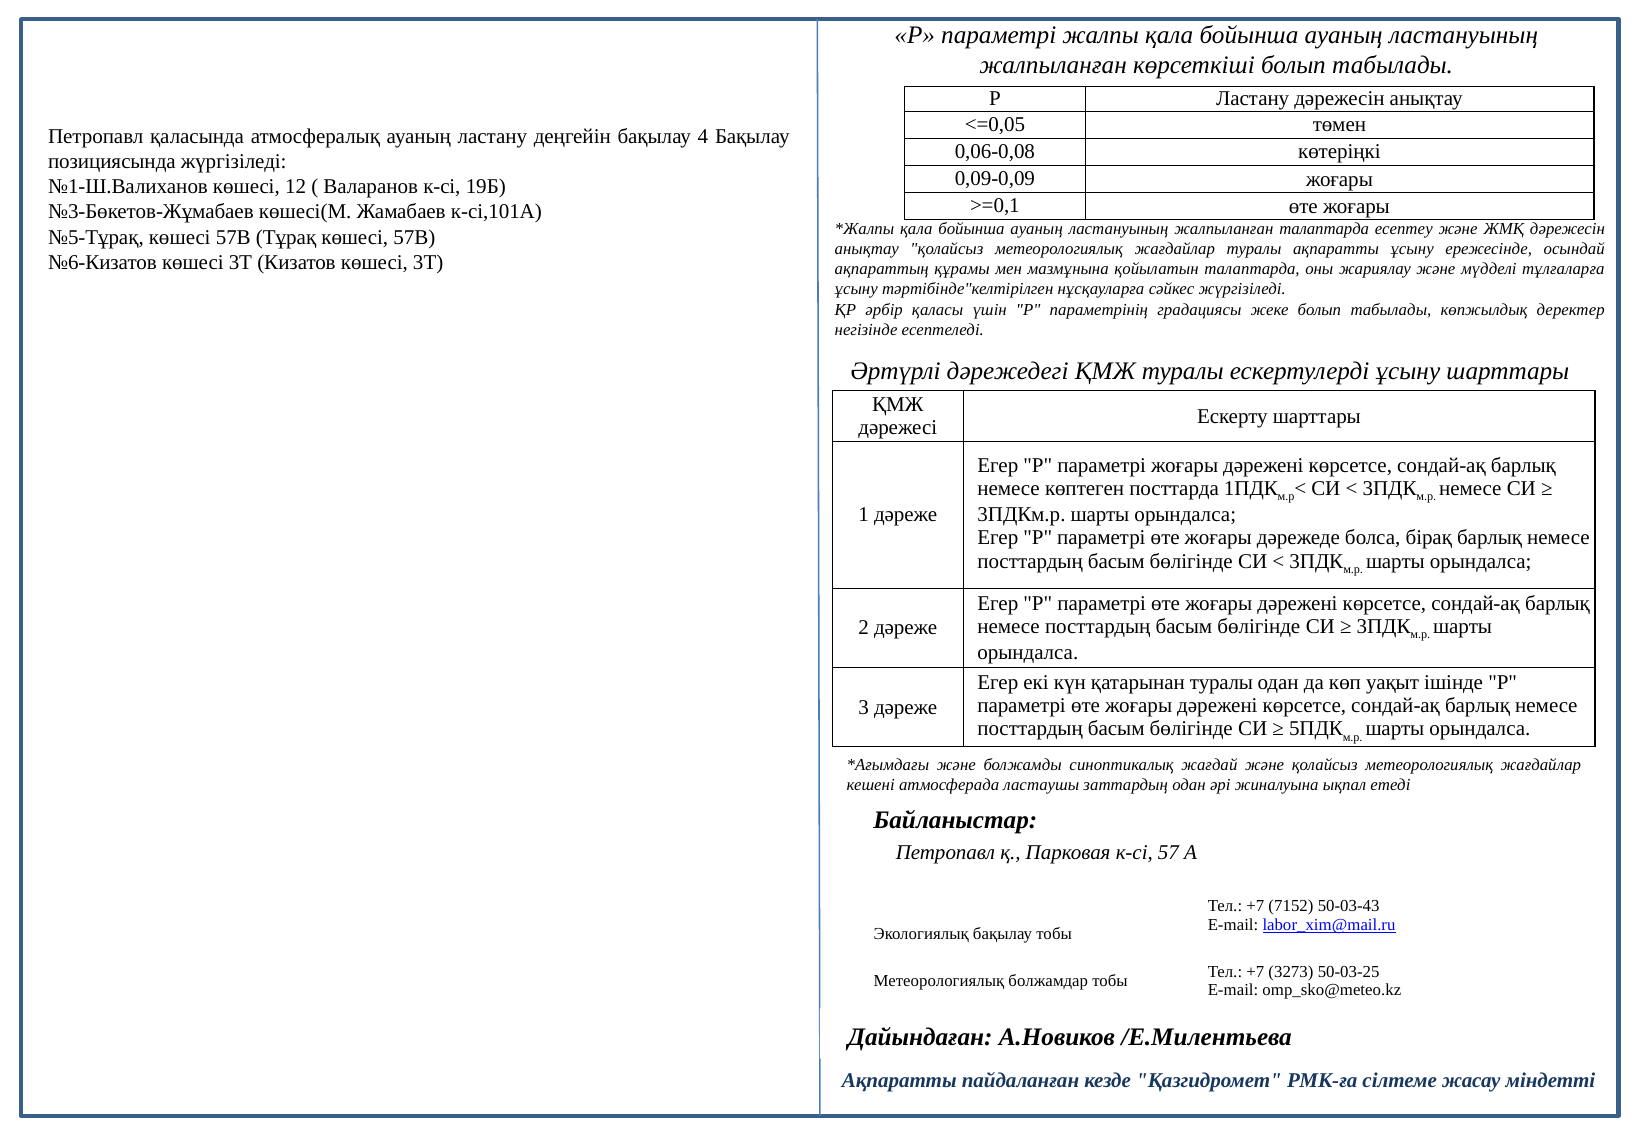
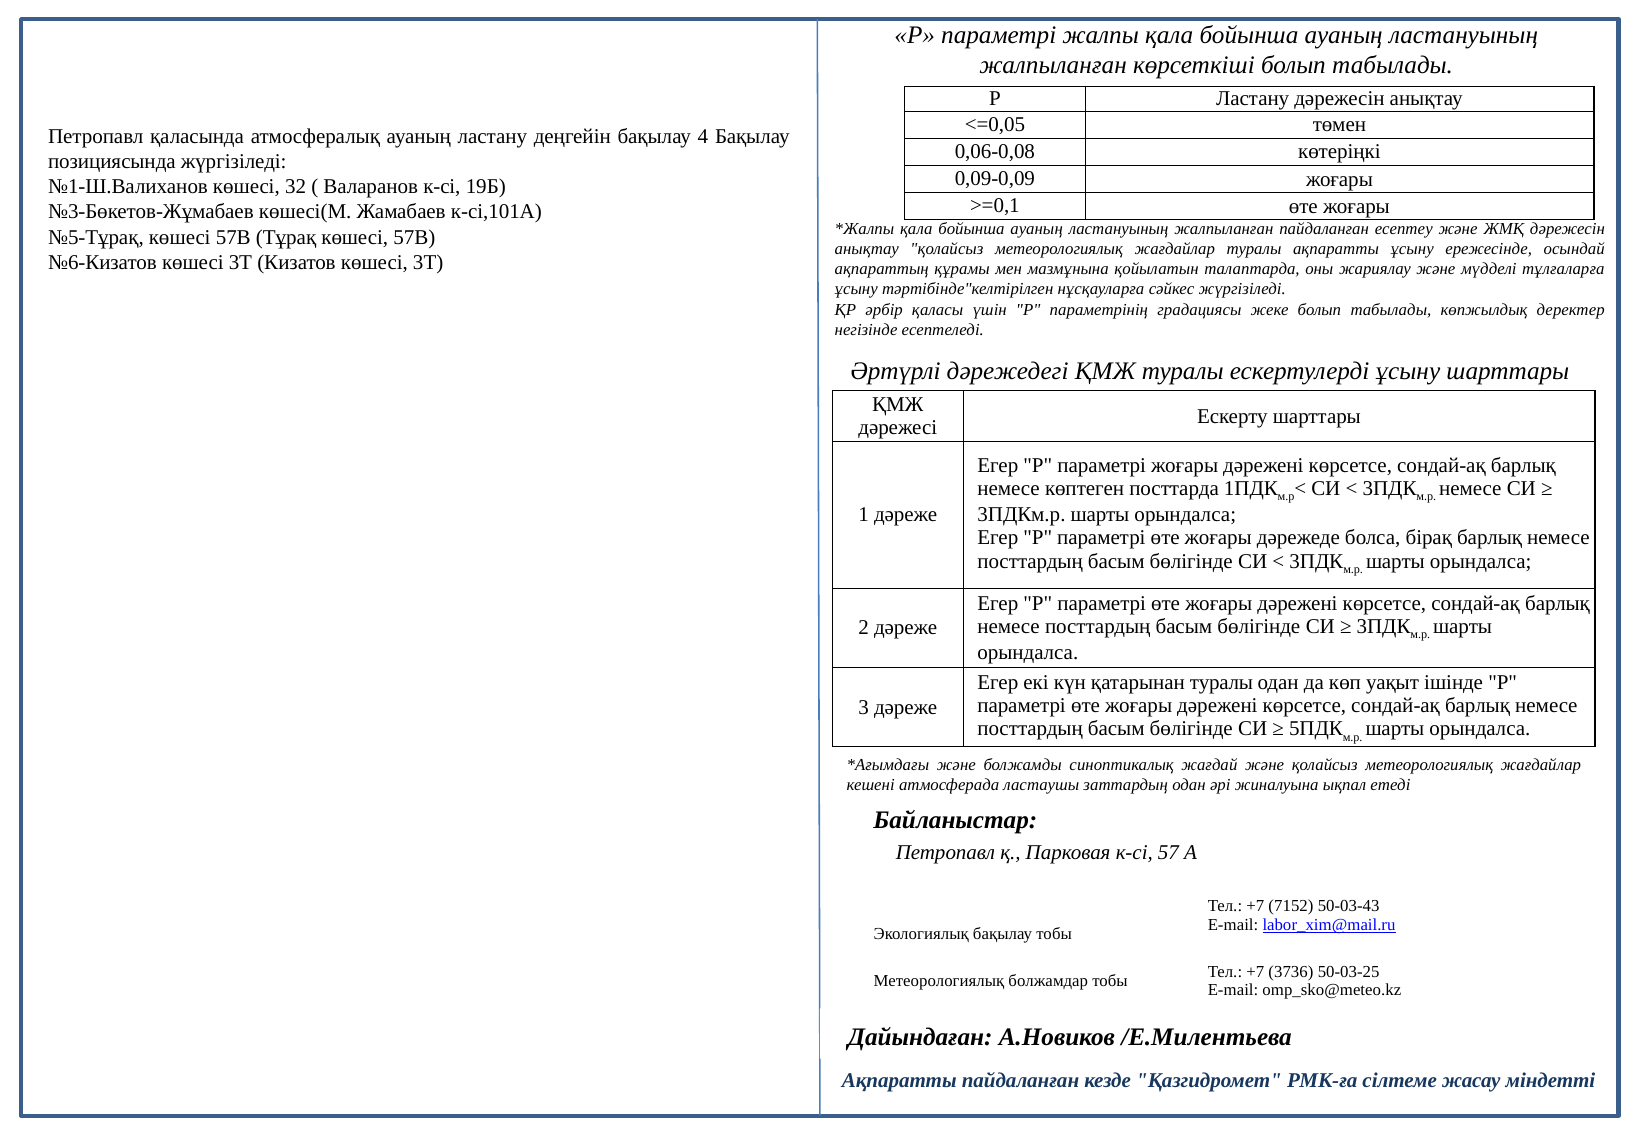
12: 12 -> 32 (296, 187)
жалпыланған талаптарда: талаптарда -> пайдаланған (1324, 229)
3273: 3273 -> 3736 (1291, 972)
